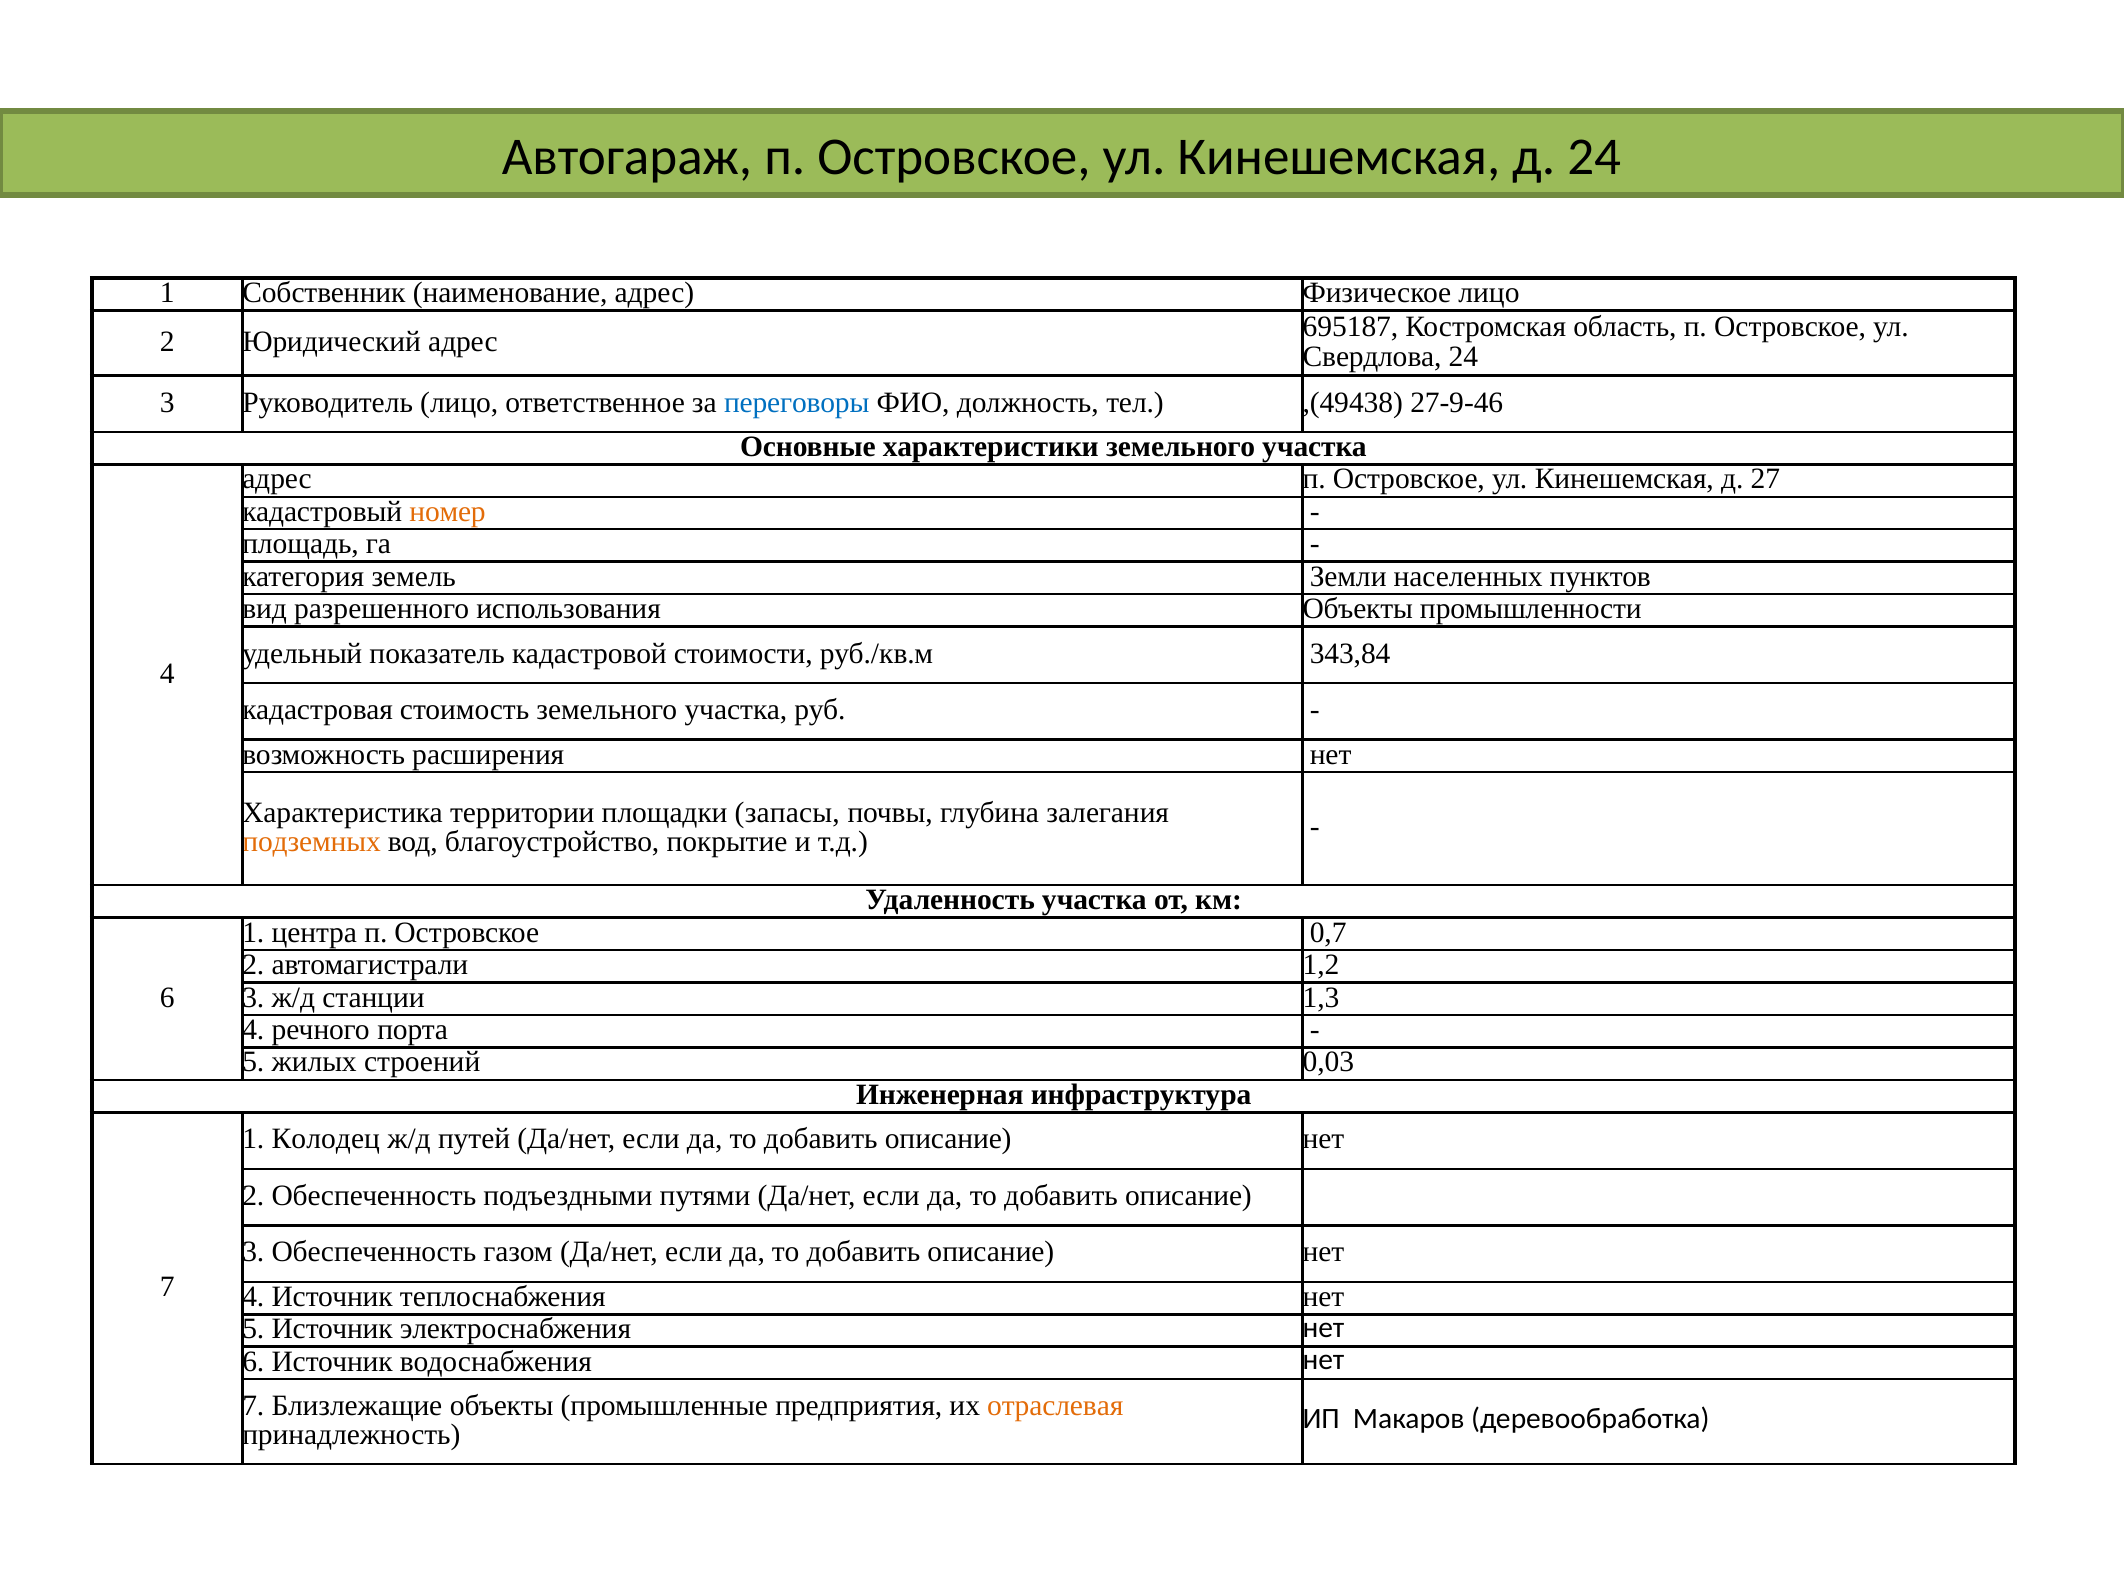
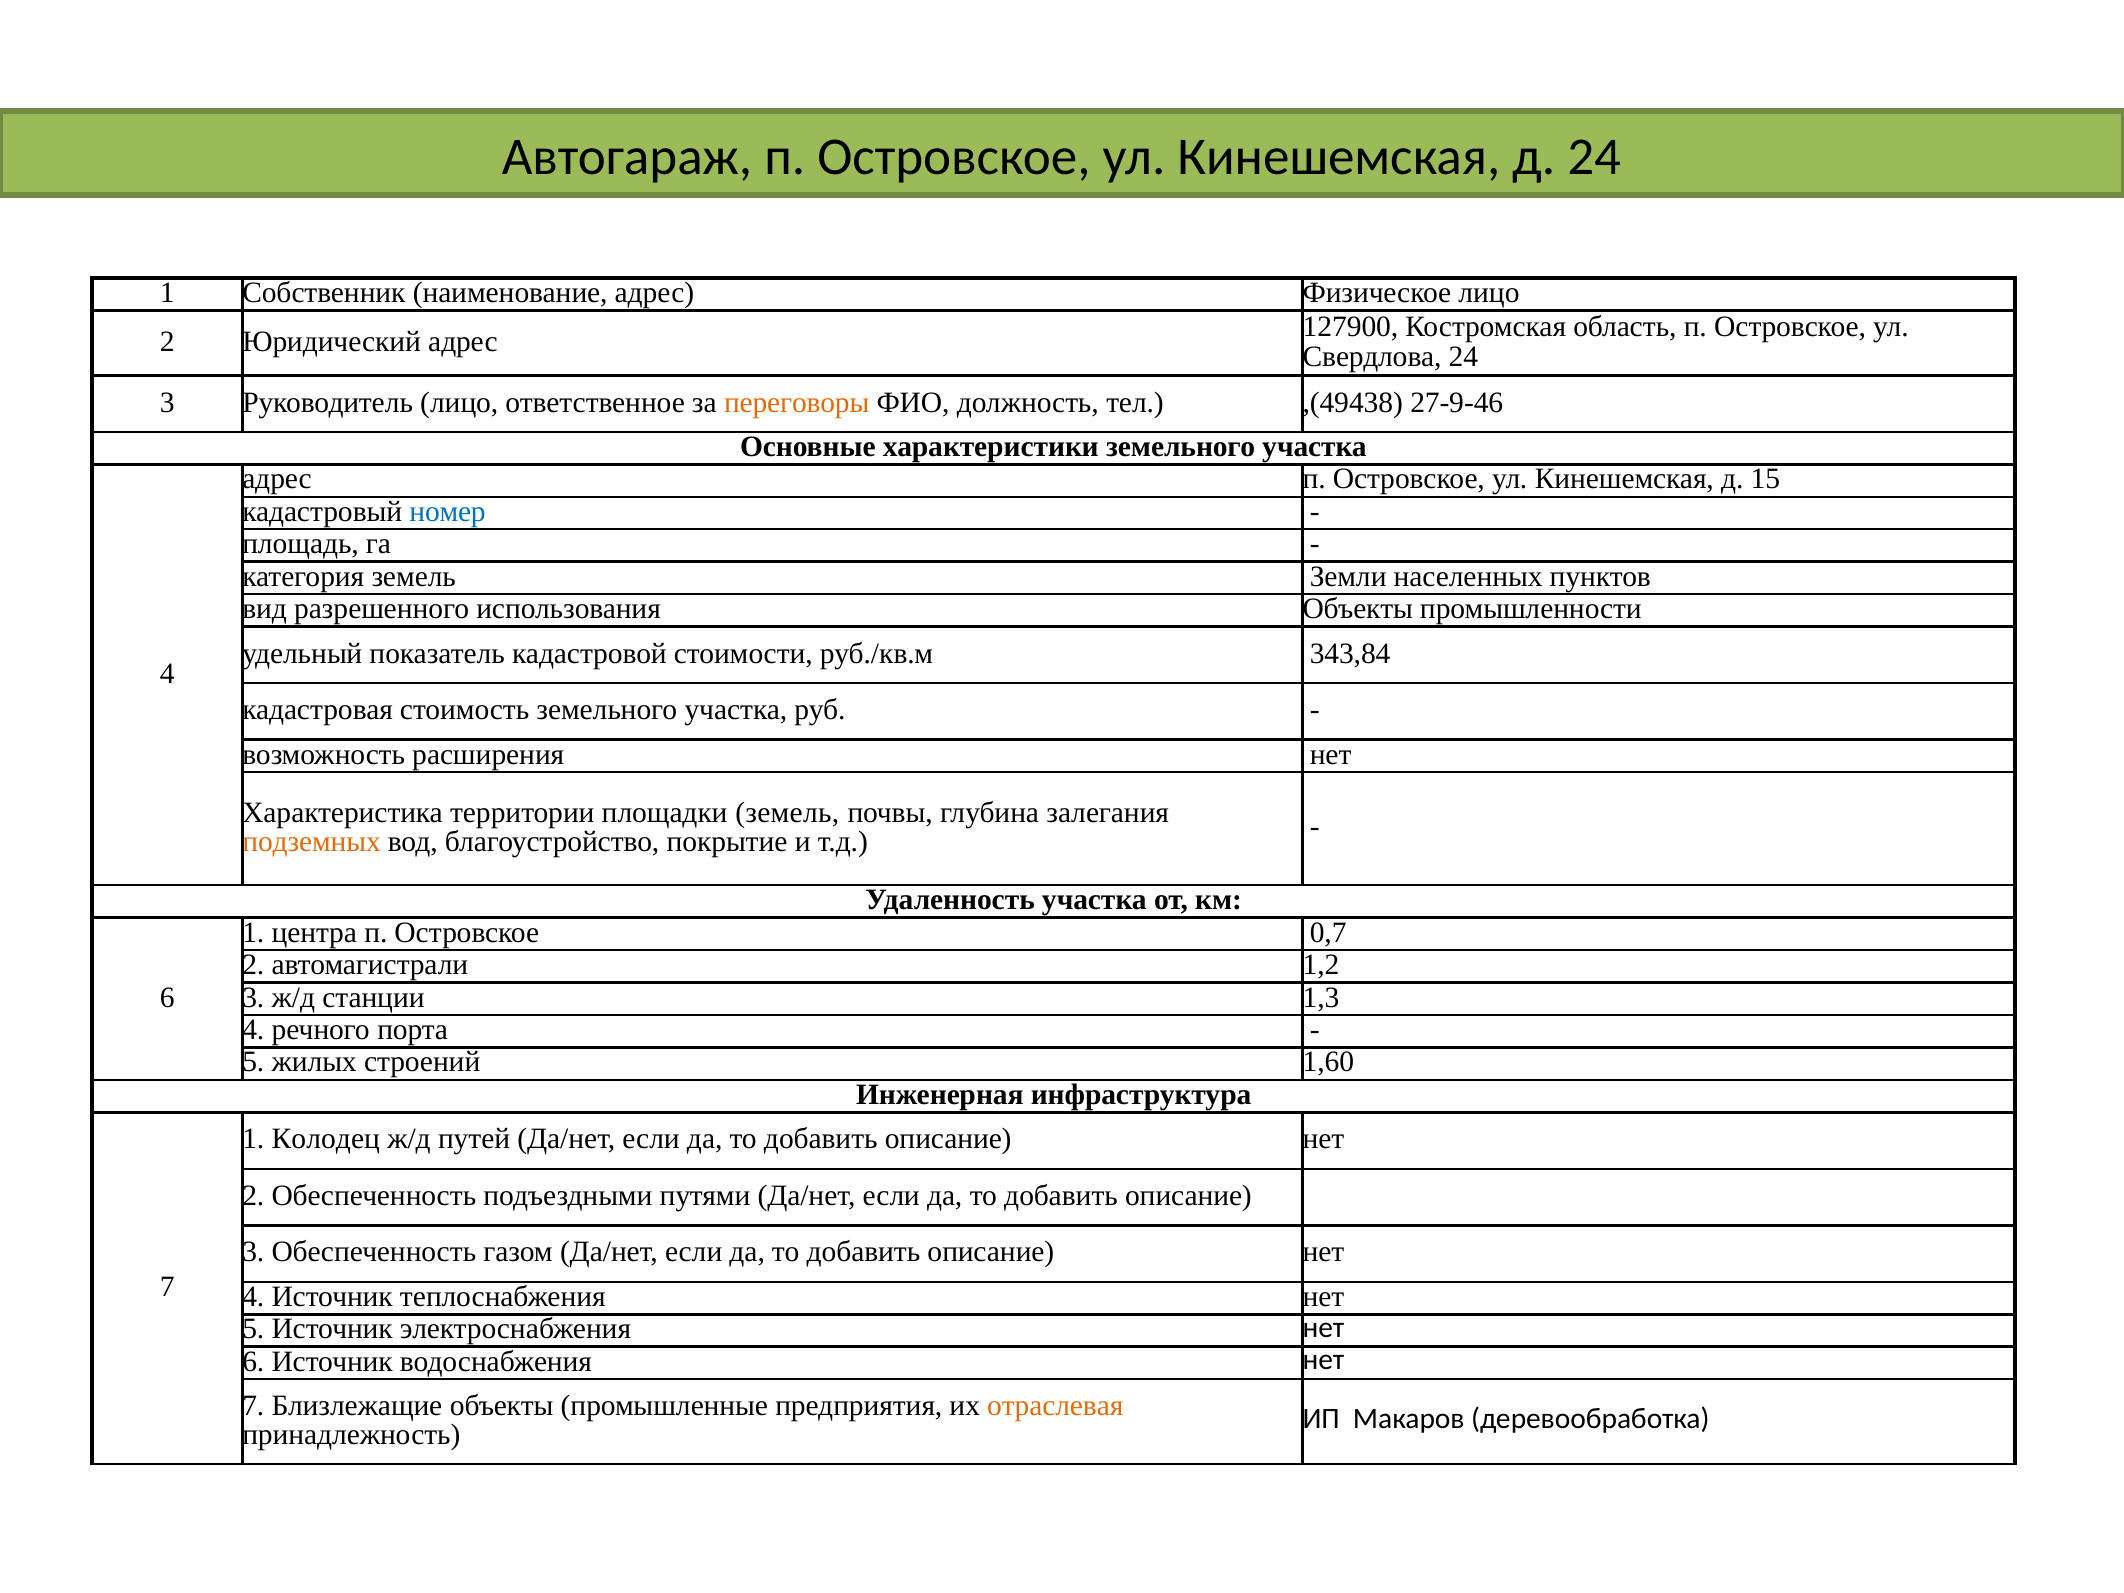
695187: 695187 -> 127900 (1351, 327)
переговоры colour: blue -> orange (797, 402)
27: 27 -> 15 (1765, 479)
номер colour: orange -> blue (448, 512)
площадки запасы: запасы -> земель (787, 813)
0,03: 0,03 -> 1,60 (1328, 1062)
